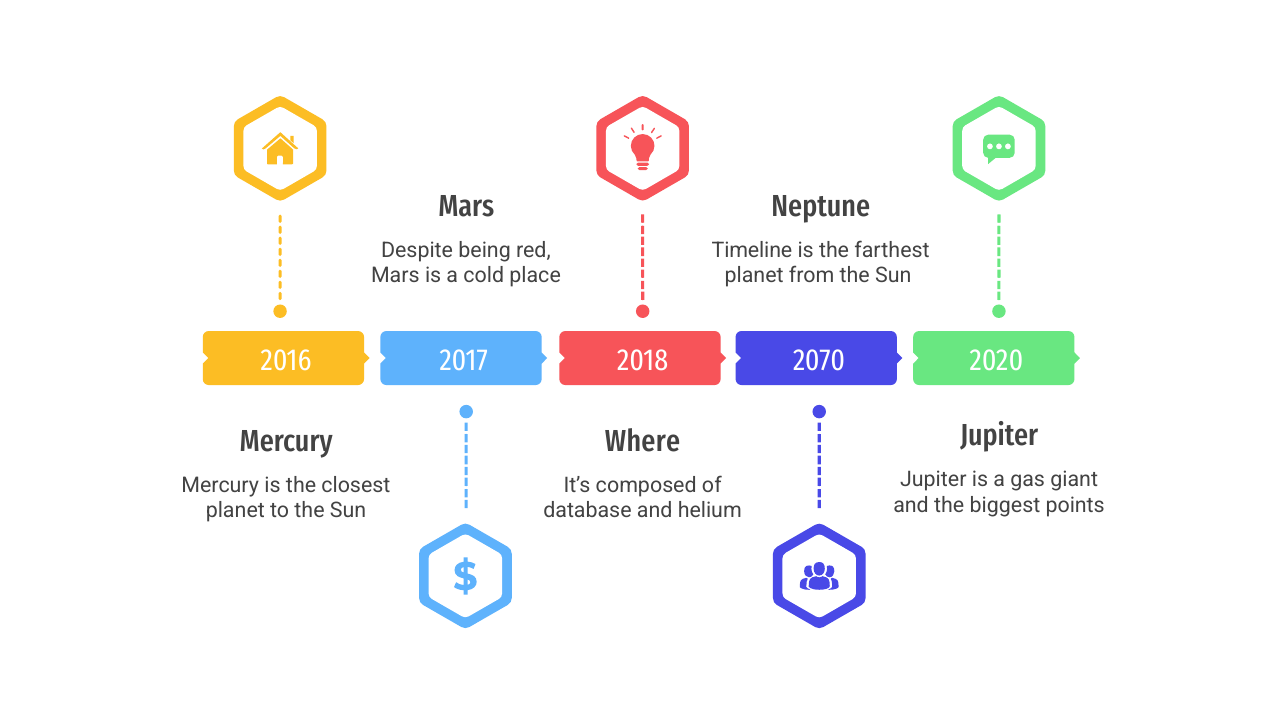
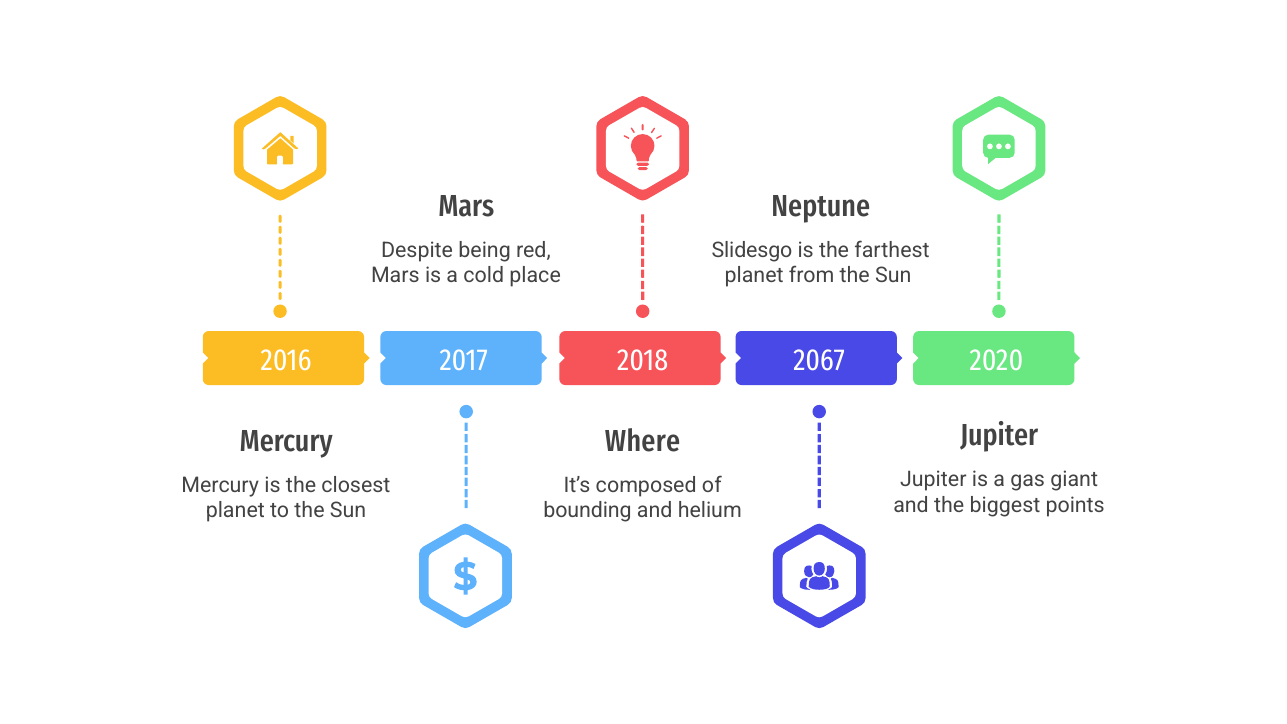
Timeline: Timeline -> Slidesgo (752, 250)
2070: 2070 -> 2067 (819, 360)
database: database -> bounding (588, 511)
